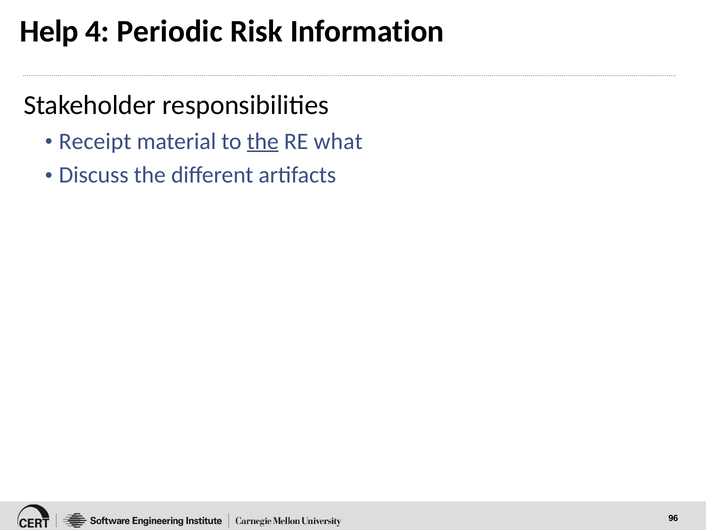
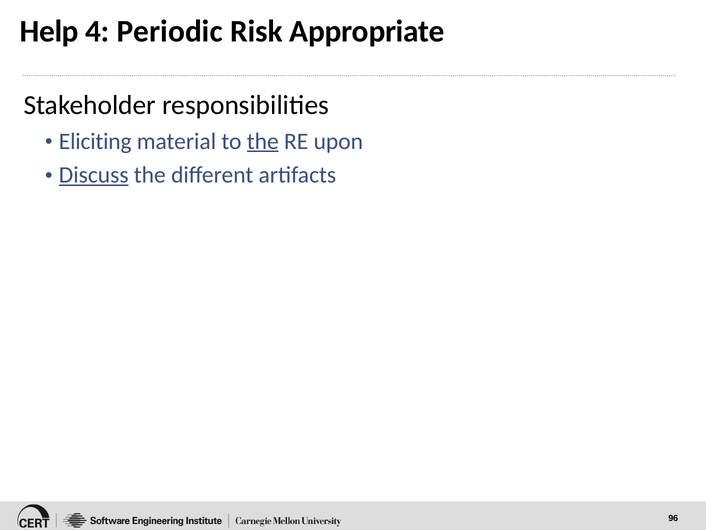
Information: Information -> Appropriate (367, 31)
Receipt: Receipt -> Eliciting (95, 141)
what: what -> upon (338, 141)
Discuss underline: none -> present (94, 175)
